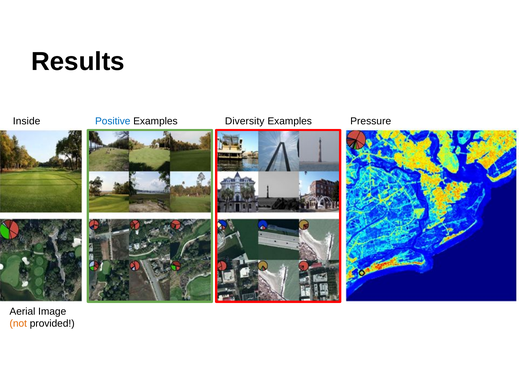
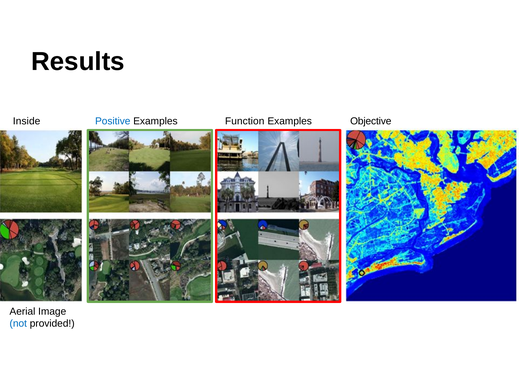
Diversity: Diversity -> Function (245, 121)
Pressure: Pressure -> Objective (371, 121)
not colour: orange -> blue (18, 323)
